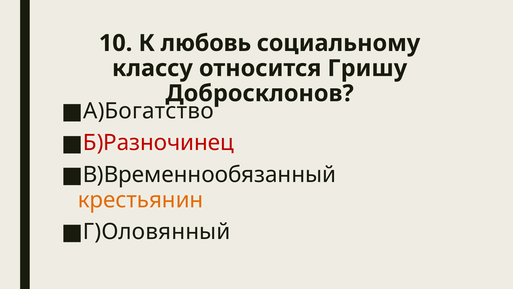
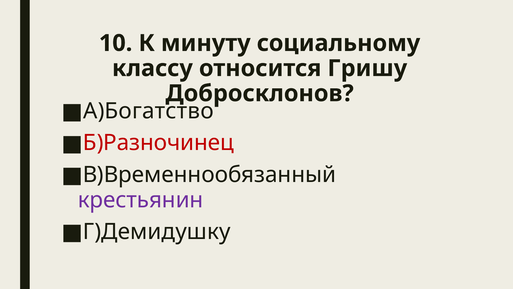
любовь: любовь -> минуту (206, 43)
крестьянин colour: orange -> purple (141, 200)
Г)Оловянный: Г)Оловянный -> Г)Демидушку (157, 231)
